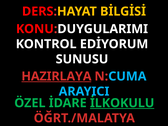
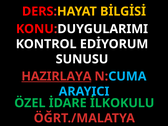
İLKOKULU underline: present -> none (122, 103)
